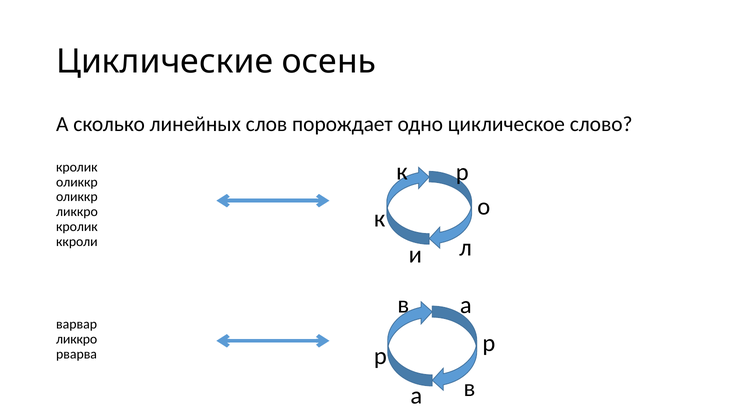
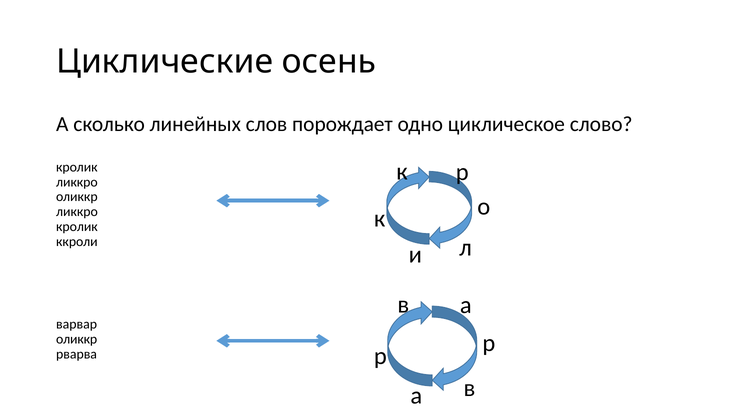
оликкр: оликкр -> ликкро (77, 182)
ликкро: ликкро -> оликкр (77, 339)
